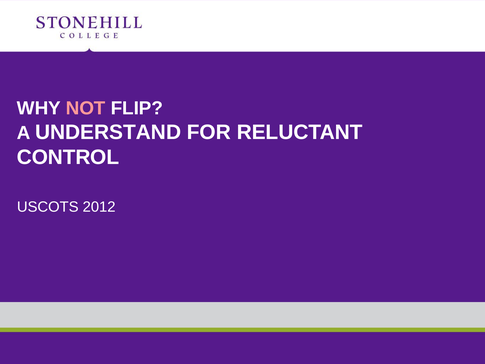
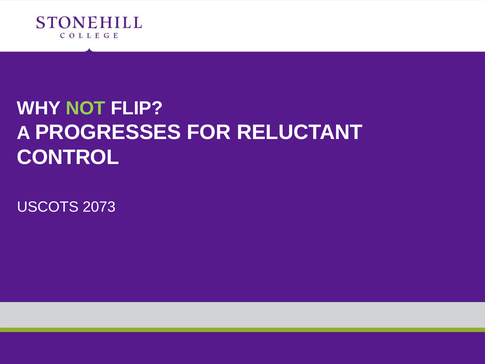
NOT colour: pink -> light green (86, 108)
UNDERSTAND: UNDERSTAND -> PROGRESSES (108, 132)
2012: 2012 -> 2073 (99, 207)
